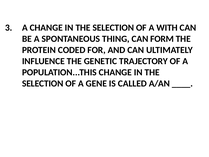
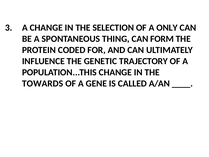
WITH: WITH -> ONLY (167, 28)
SELECTION: SELECTION -> TOWARDS (43, 83)
